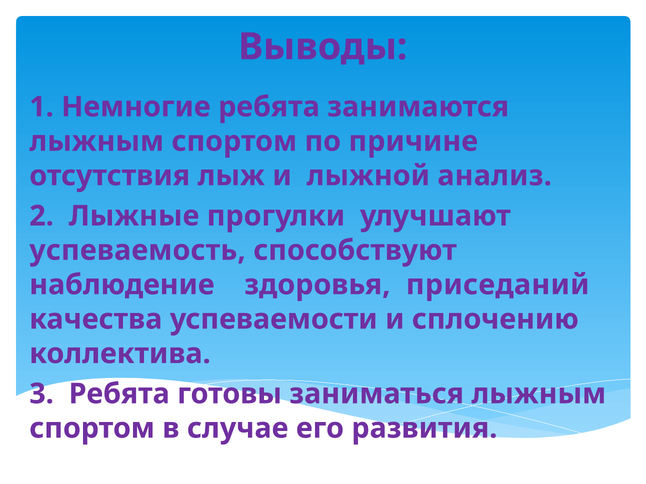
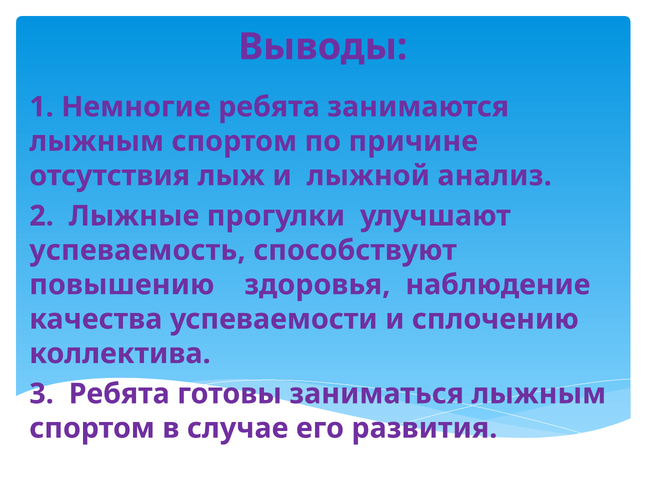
наблюдение: наблюдение -> повышению (122, 285)
приседаний: приседаний -> наблюдение (498, 285)
